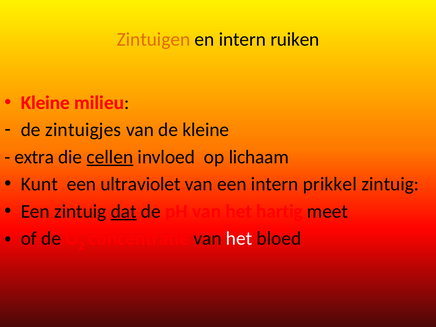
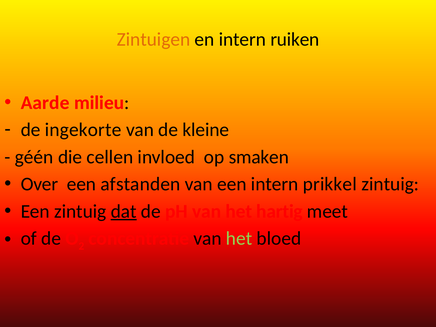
Kleine: Kleine -> Aarde (45, 103)
zintuigjes: zintuigjes -> ingekorte (83, 130)
extra: extra -> géén (34, 157)
cellen underline: present -> none (110, 157)
lichaam: lichaam -> smaken (259, 157)
Kunt: Kunt -> Over (39, 184)
ultraviolet: ultraviolet -> afstanden (140, 184)
het colour: white -> light green (239, 238)
